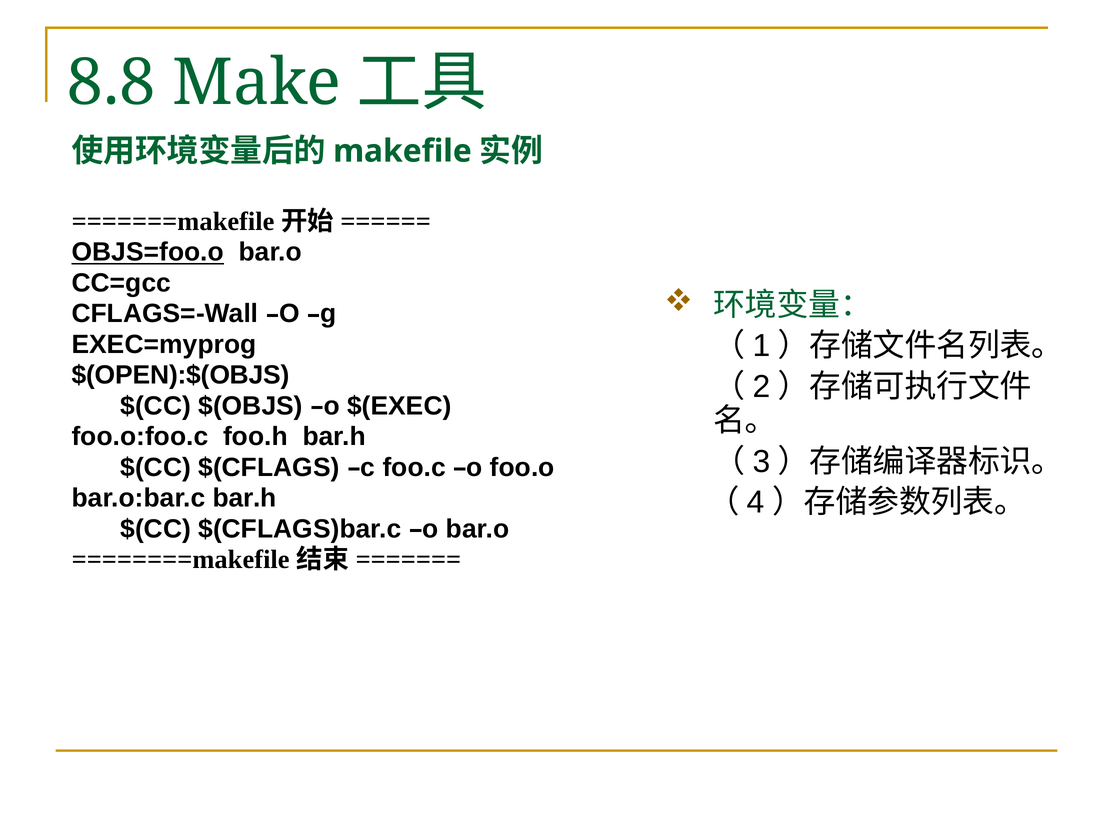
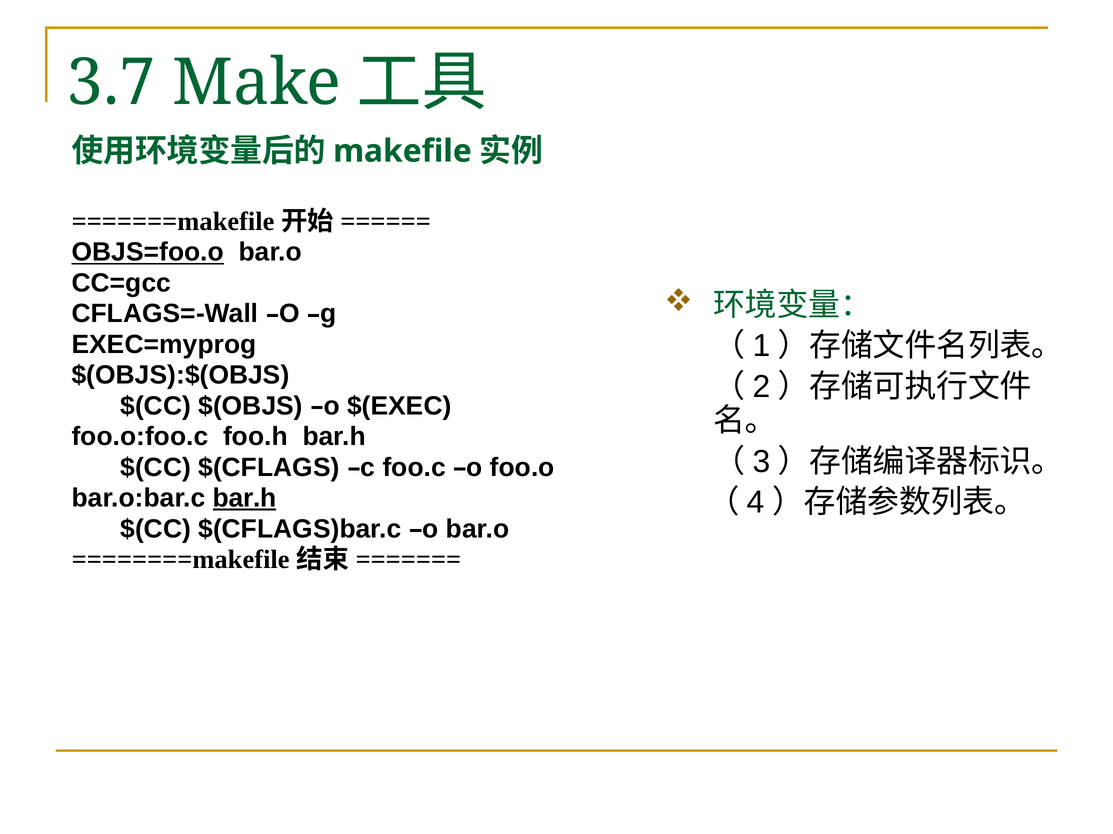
8.8: 8.8 -> 3.7 (111, 83)
$(OPEN):$(OBJS: $(OPEN):$(OBJS -> $(OBJS):$(OBJS (181, 376)
bar.h underline: none -> present (245, 499)
